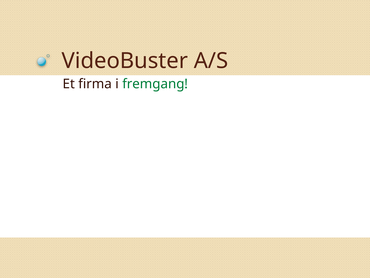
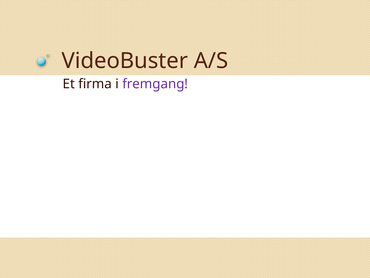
fremgang colour: green -> purple (155, 84)
